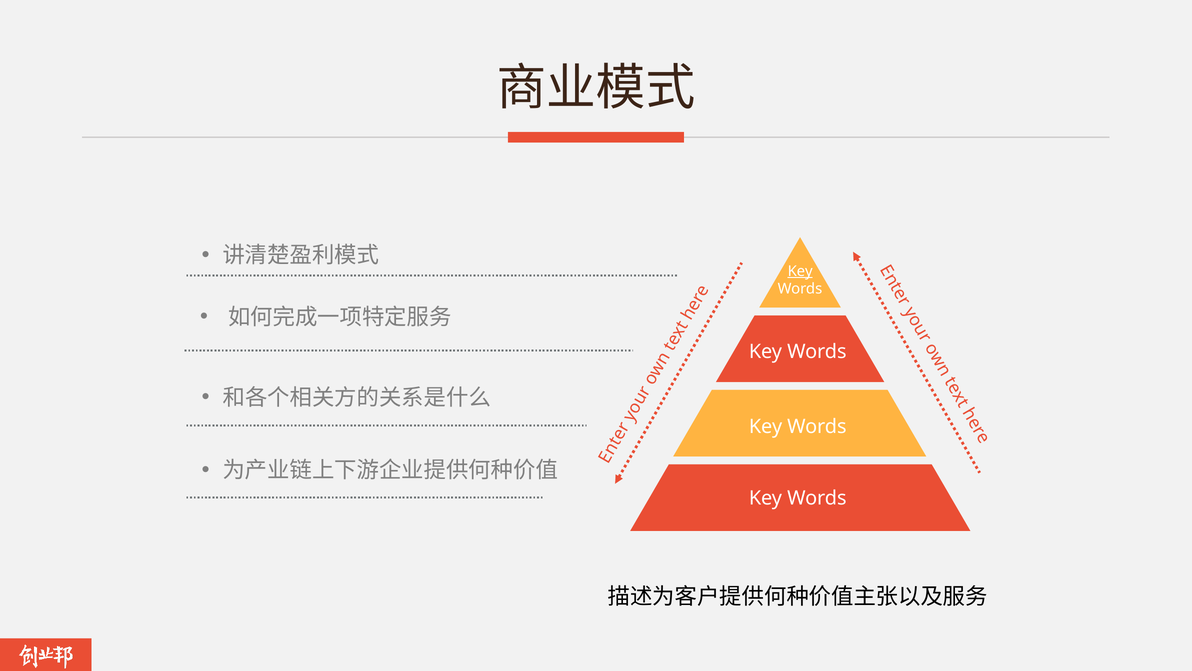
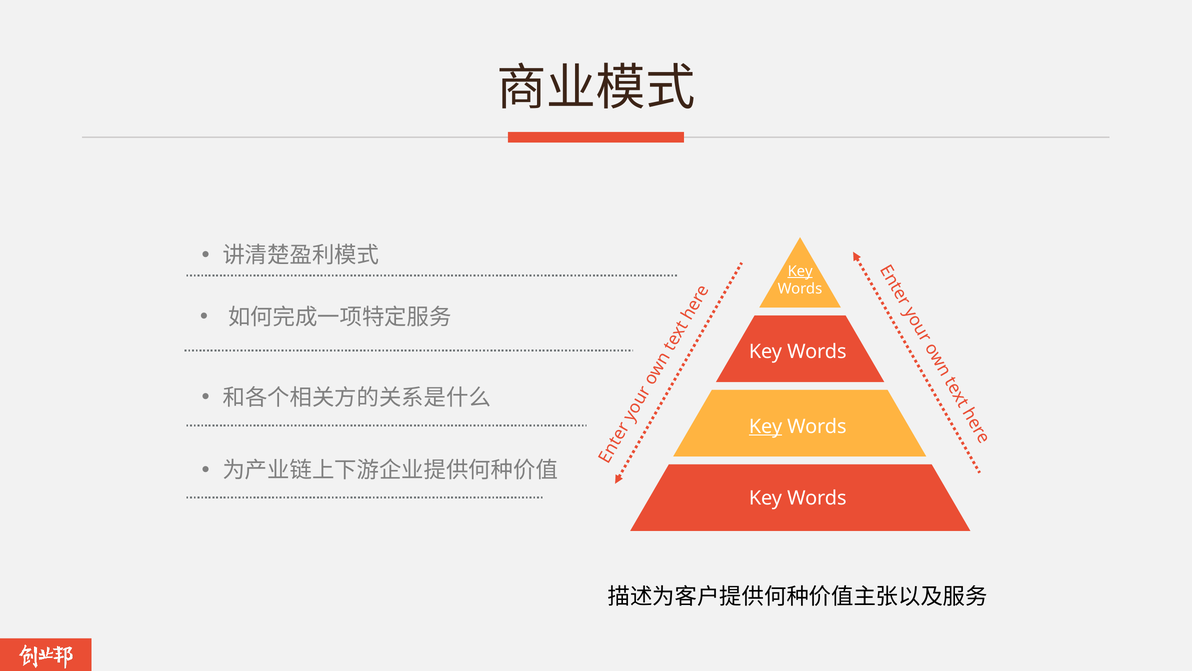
Key underline: none -> present (766, 426)
